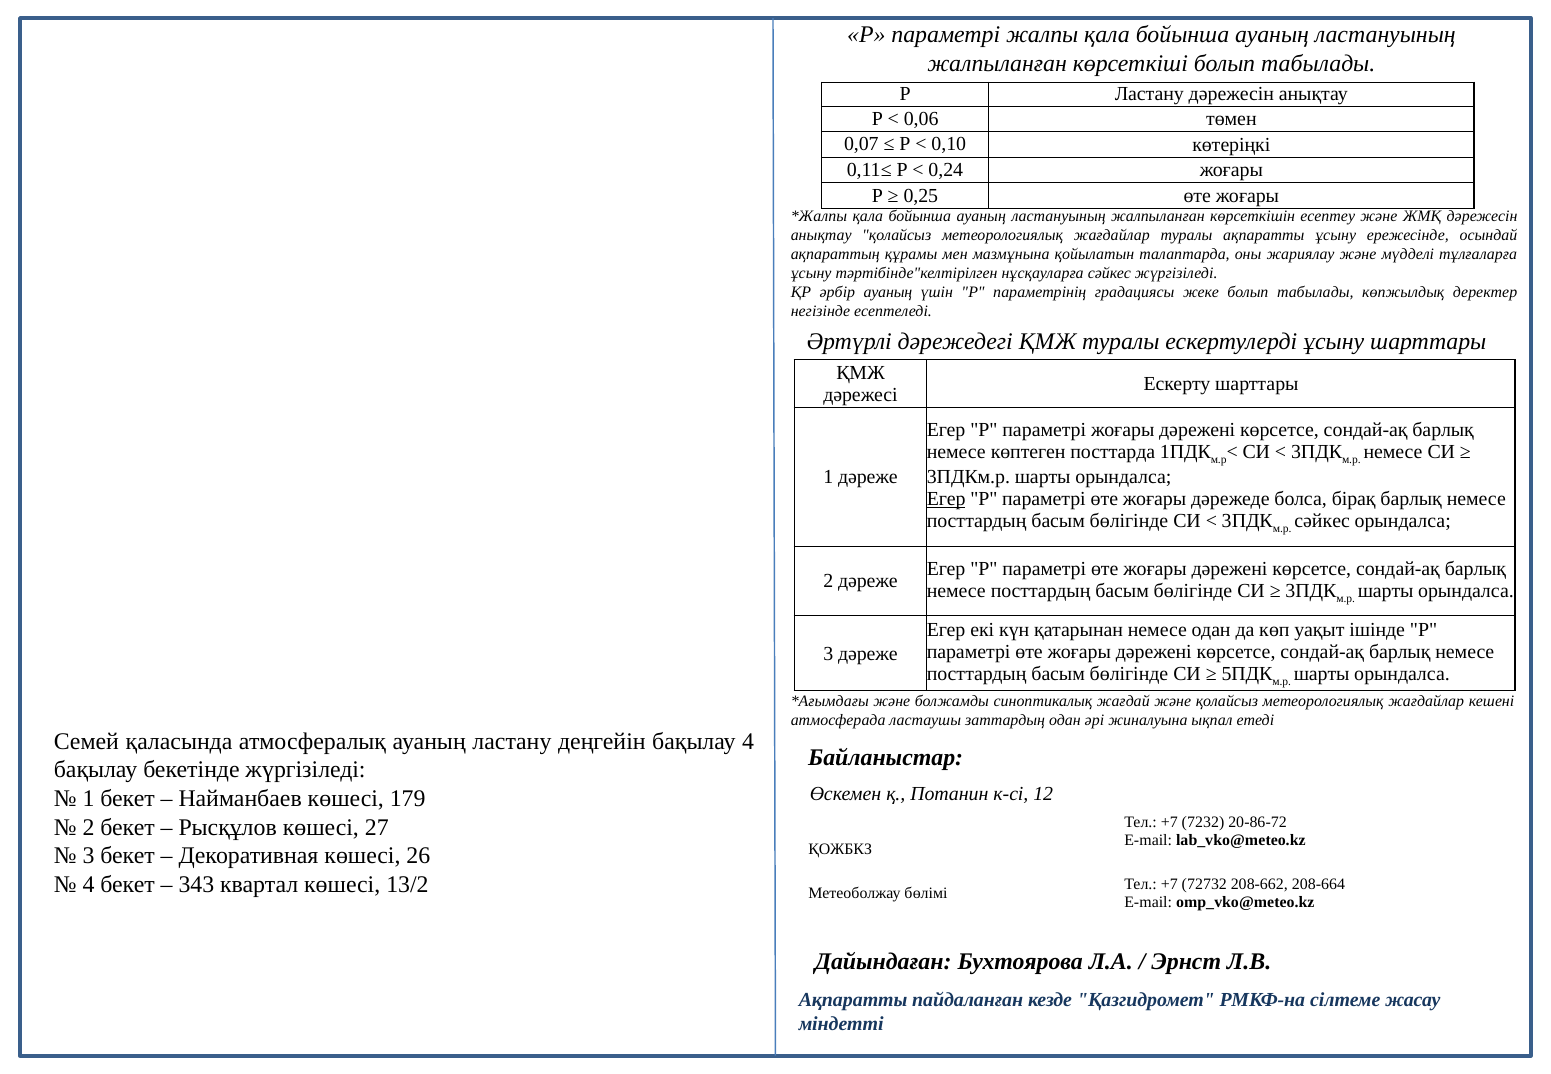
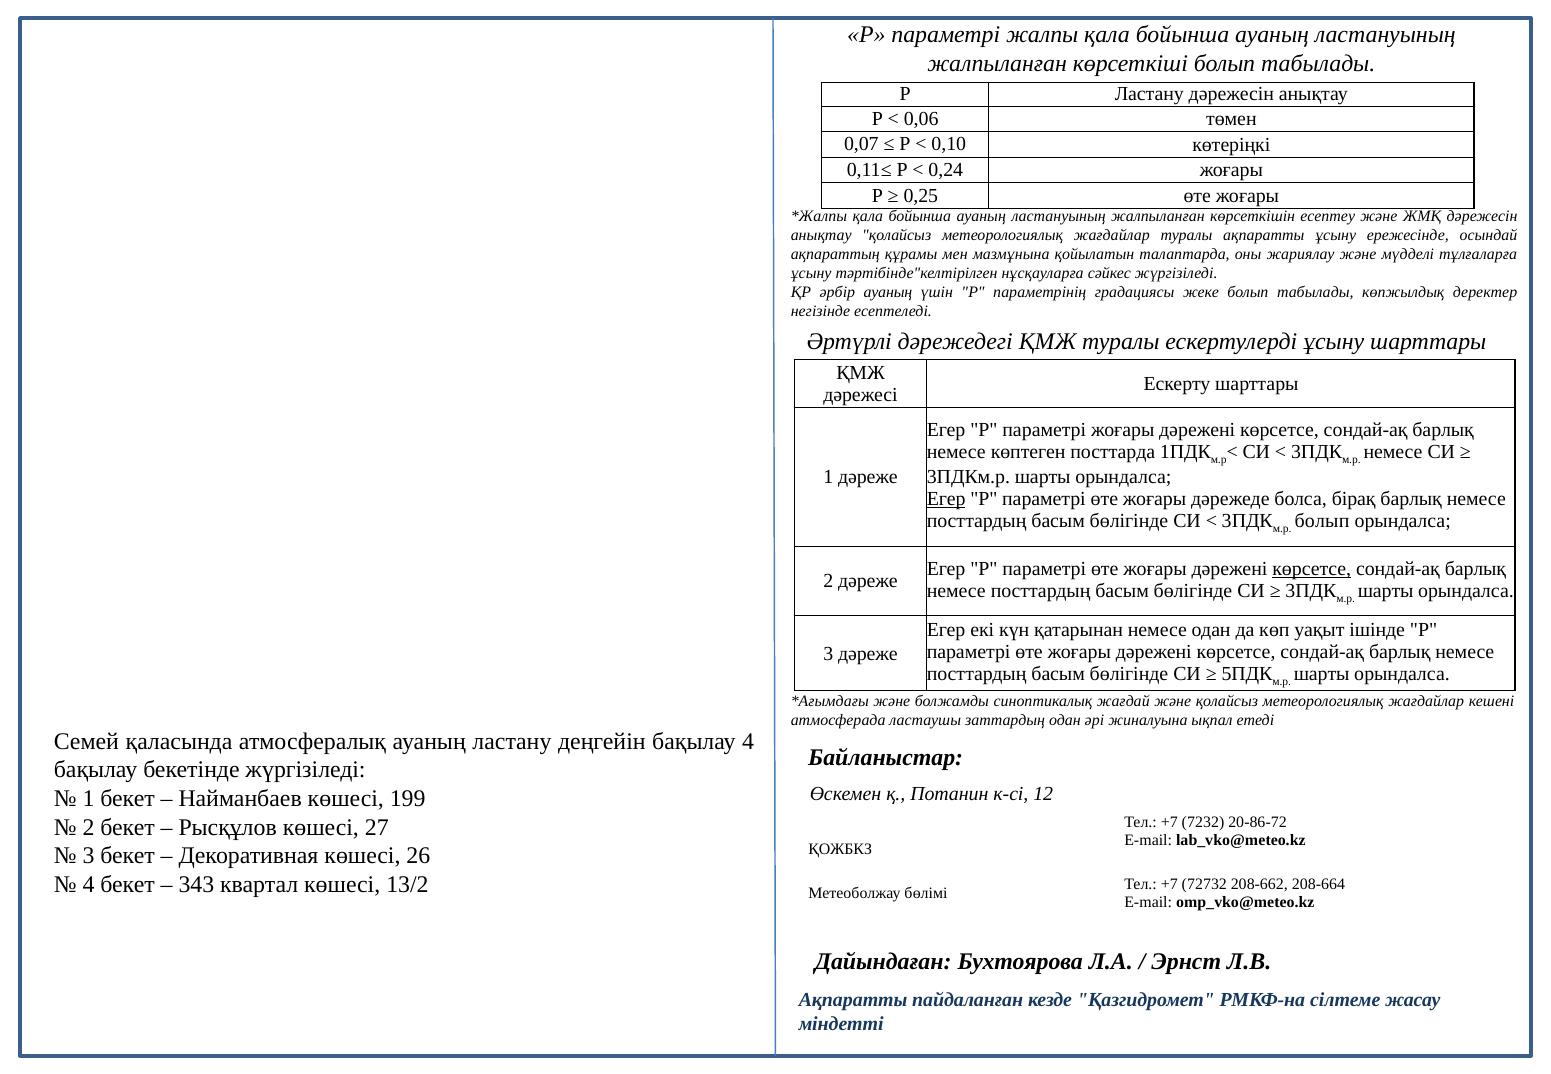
сәйкес: сәйкес -> болып (1322, 521)
көрсетсе underline: none -> present (1312, 569)
179: 179 -> 199 (408, 798)
